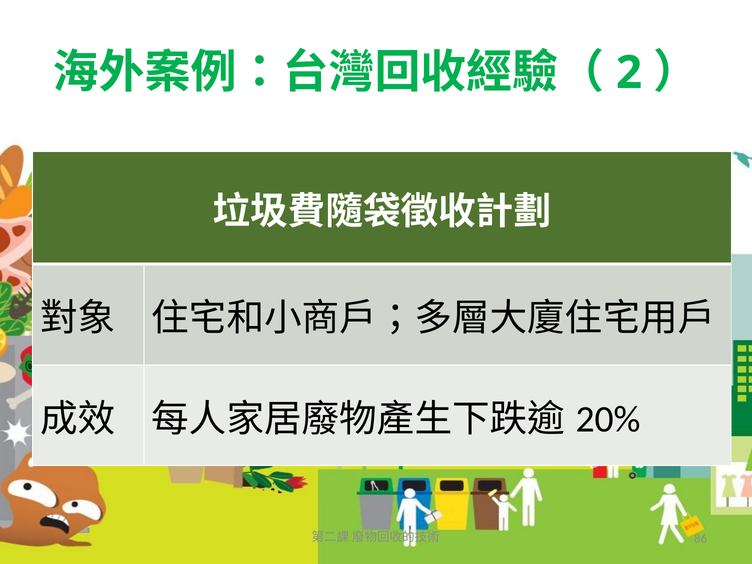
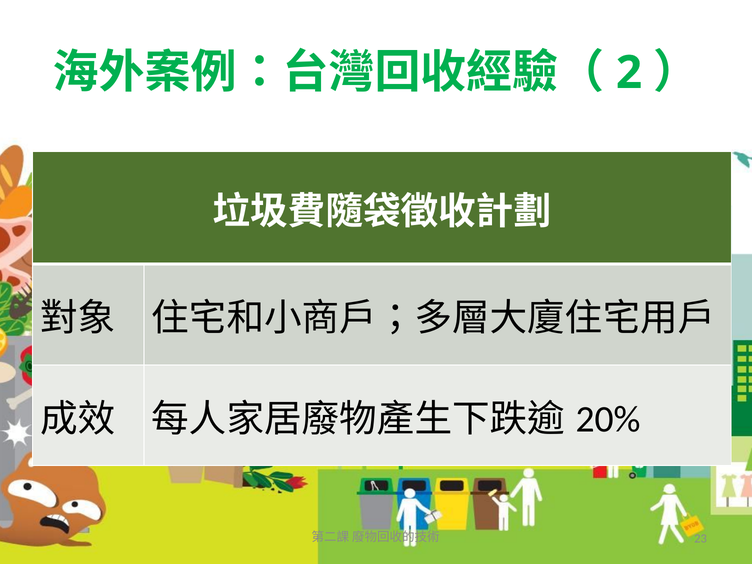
86: 86 -> 23 (701, 538)
